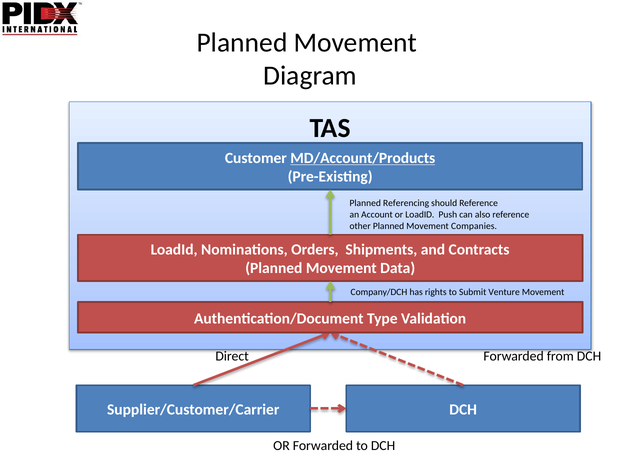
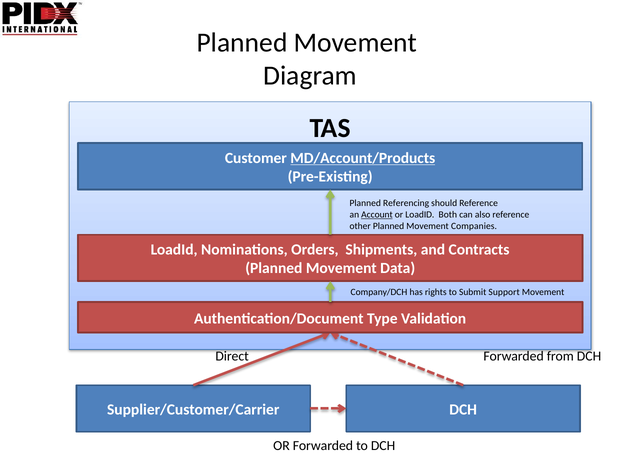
Account underline: none -> present (377, 215)
Push: Push -> Both (448, 215)
Venture: Venture -> Support (504, 292)
